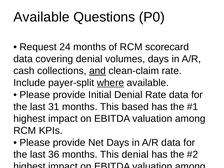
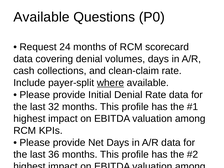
and underline: present -> none (98, 71)
31: 31 -> 32 (54, 107)
based: based -> profile (135, 107)
36 months This denial: denial -> profile (135, 155)
